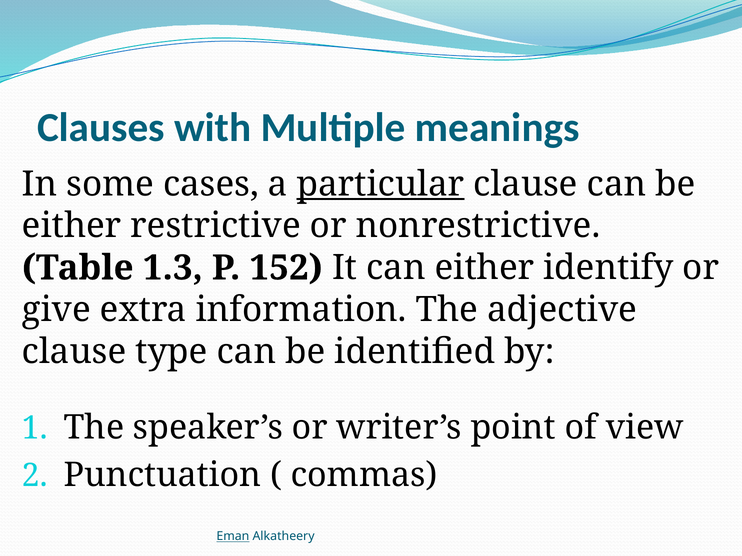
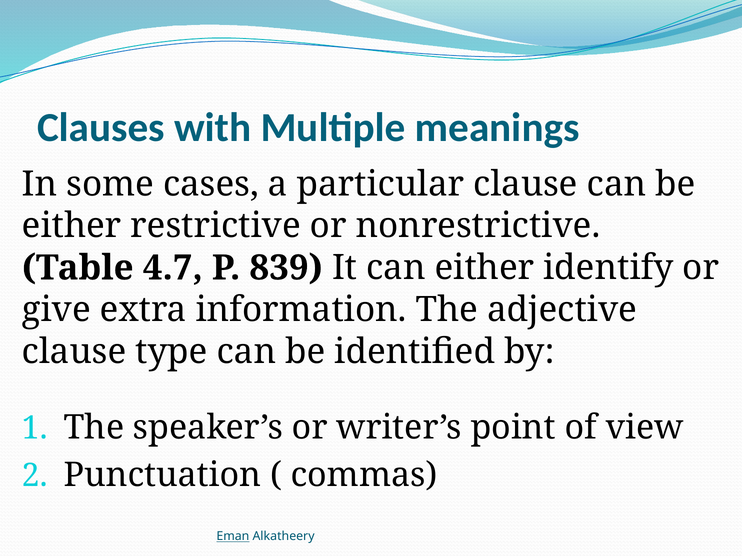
particular underline: present -> none (381, 184)
1.3: 1.3 -> 4.7 (173, 268)
152: 152 -> 839 (286, 268)
